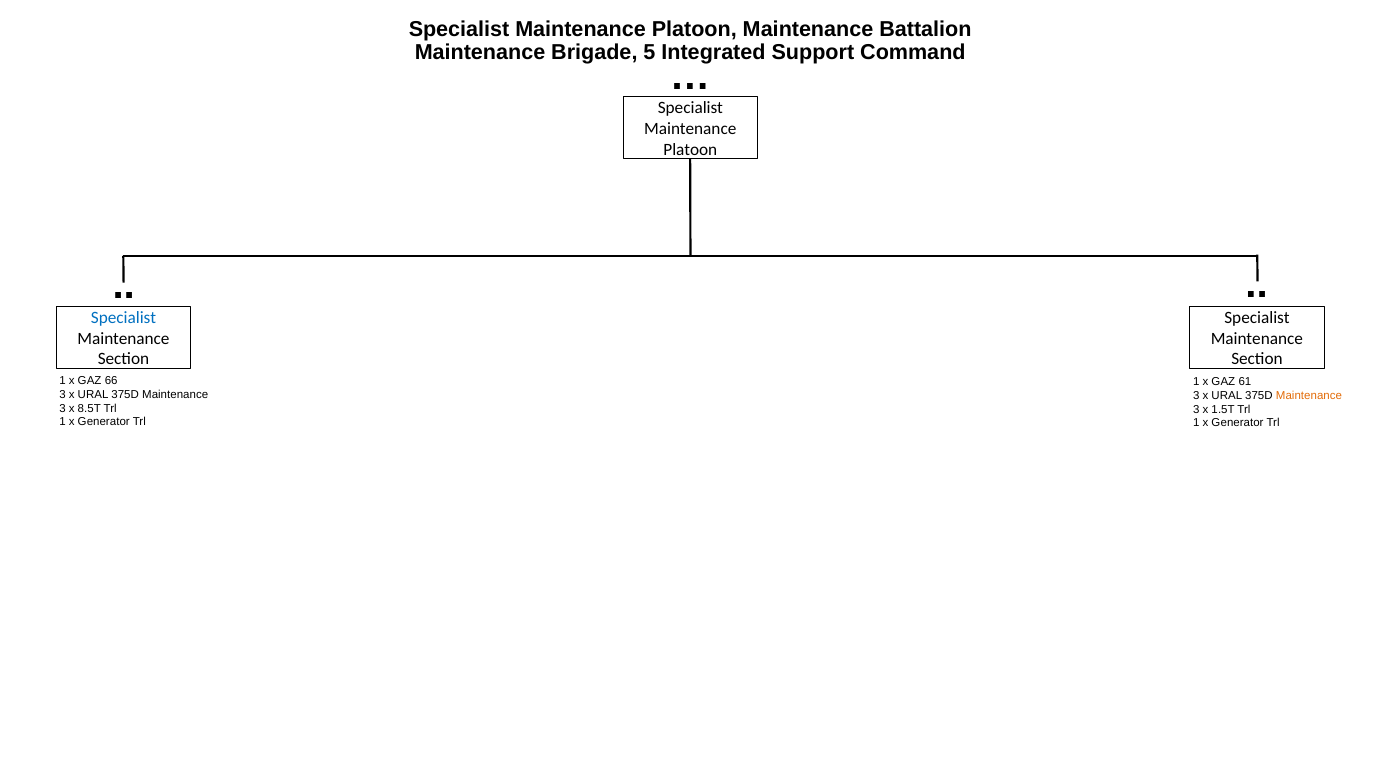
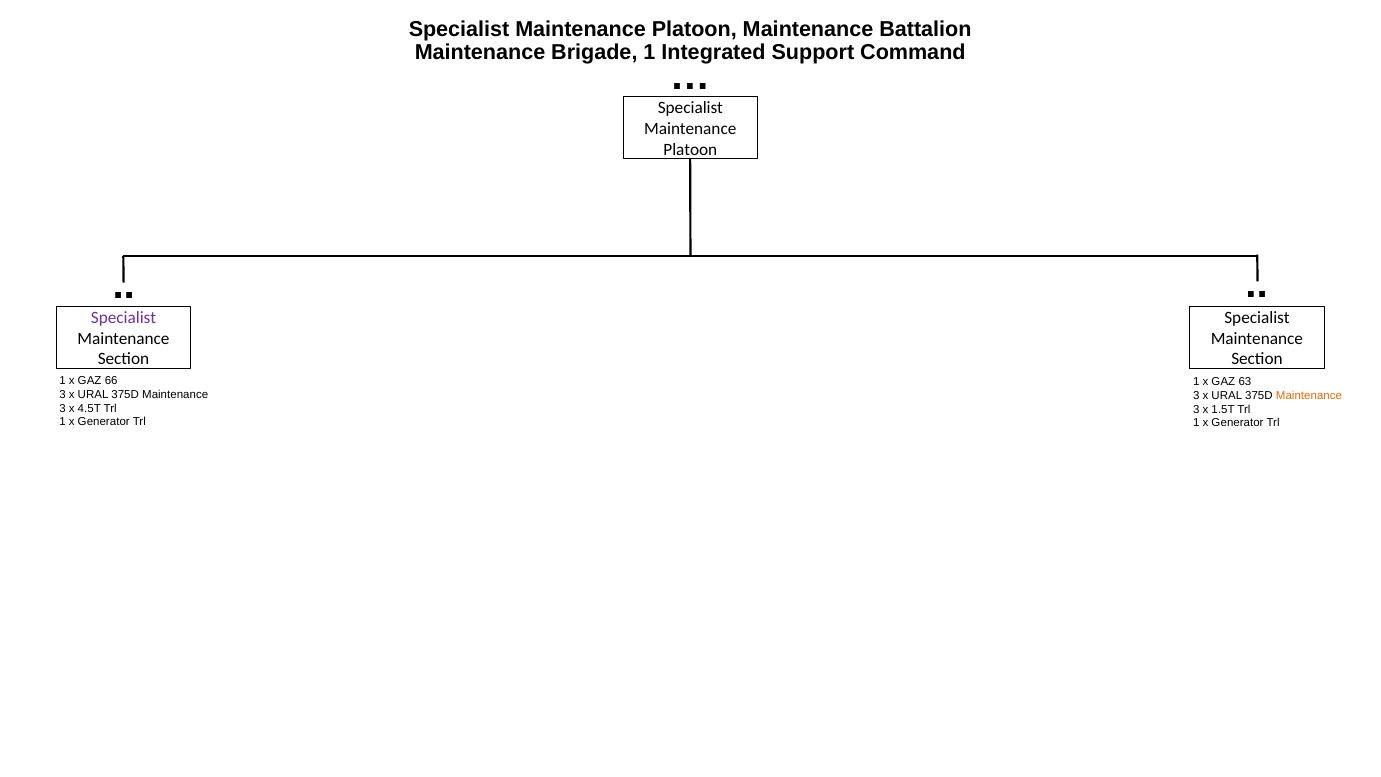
Brigade 5: 5 -> 1 (649, 52)
Specialist colour: blue -> purple (124, 318)
61: 61 -> 63 (1245, 382)
8.5T: 8.5T -> 4.5T (89, 408)
